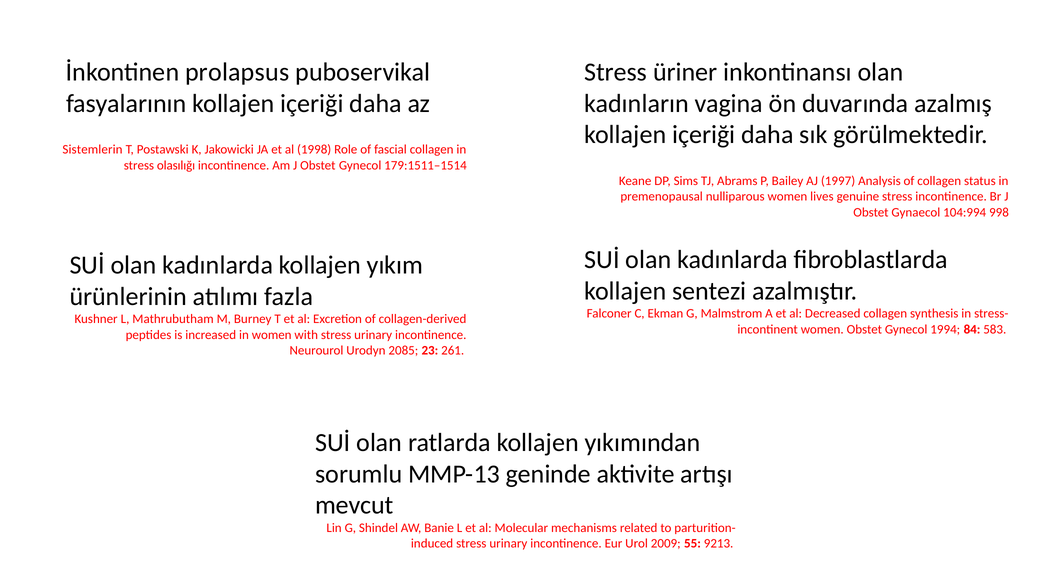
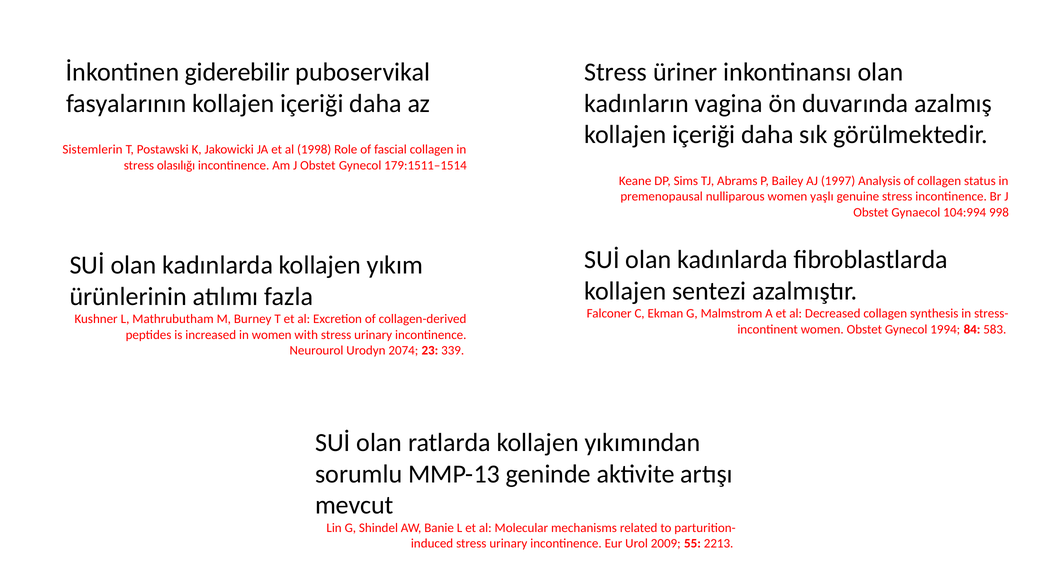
prolapsus: prolapsus -> giderebilir (237, 72)
lives: lives -> yaşlı (822, 196)
2085: 2085 -> 2074 (403, 350)
261: 261 -> 339 (453, 350)
9213: 9213 -> 2213 (719, 543)
